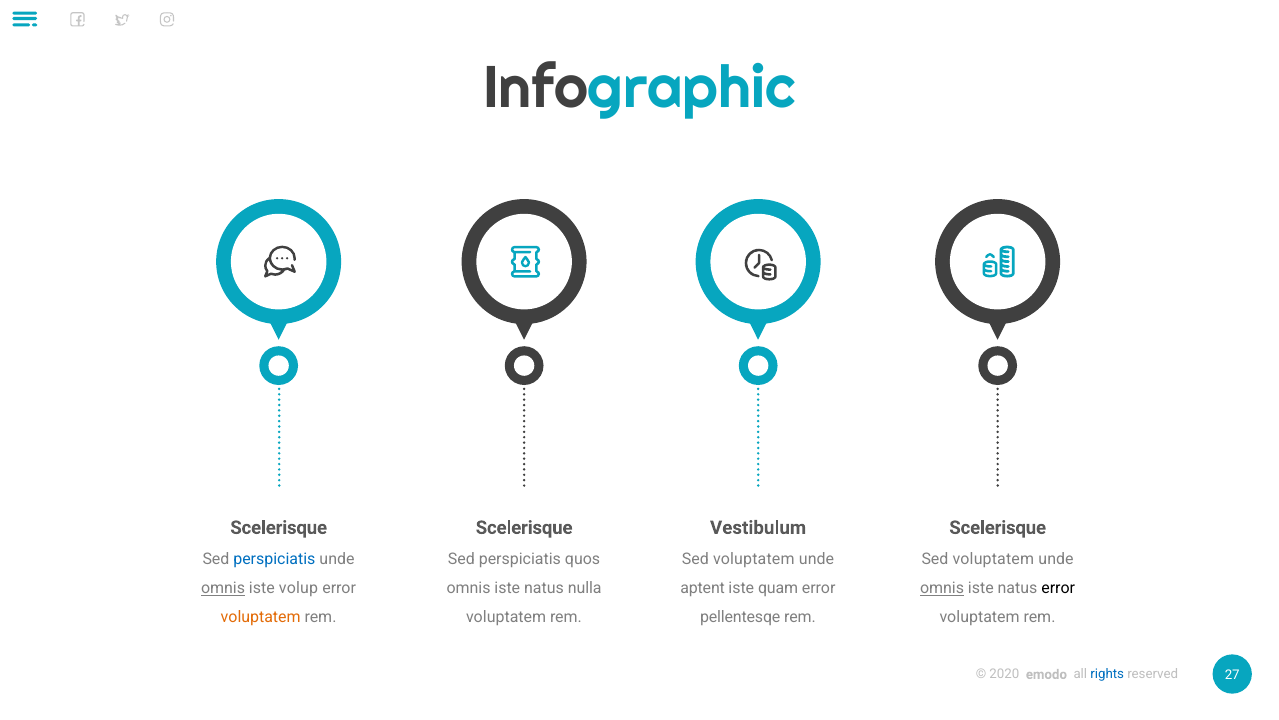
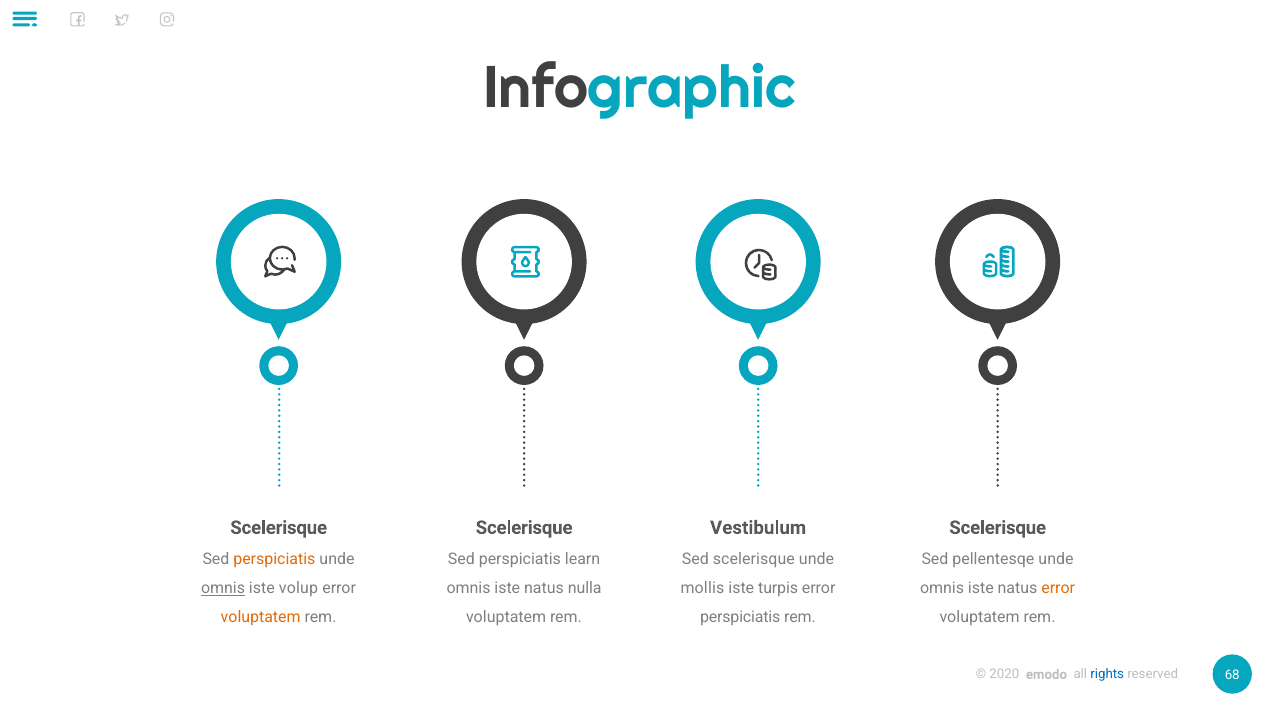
perspiciatis colour: blue -> orange (274, 559)
quos: quos -> learn (583, 559)
voluptatem: voluptatem -> scelerisque (754, 559)
voluptatem: voluptatem -> pellentesqe (993, 559)
aptent: aptent -> mollis (702, 588)
quam: quam -> turpis (778, 588)
omnis underline: present -> none (942, 588)
error colour: black -> orange (1058, 588)
pellentesqe: pellentesqe -> perspiciatis (740, 617)
27: 27 -> 68 (1232, 674)
